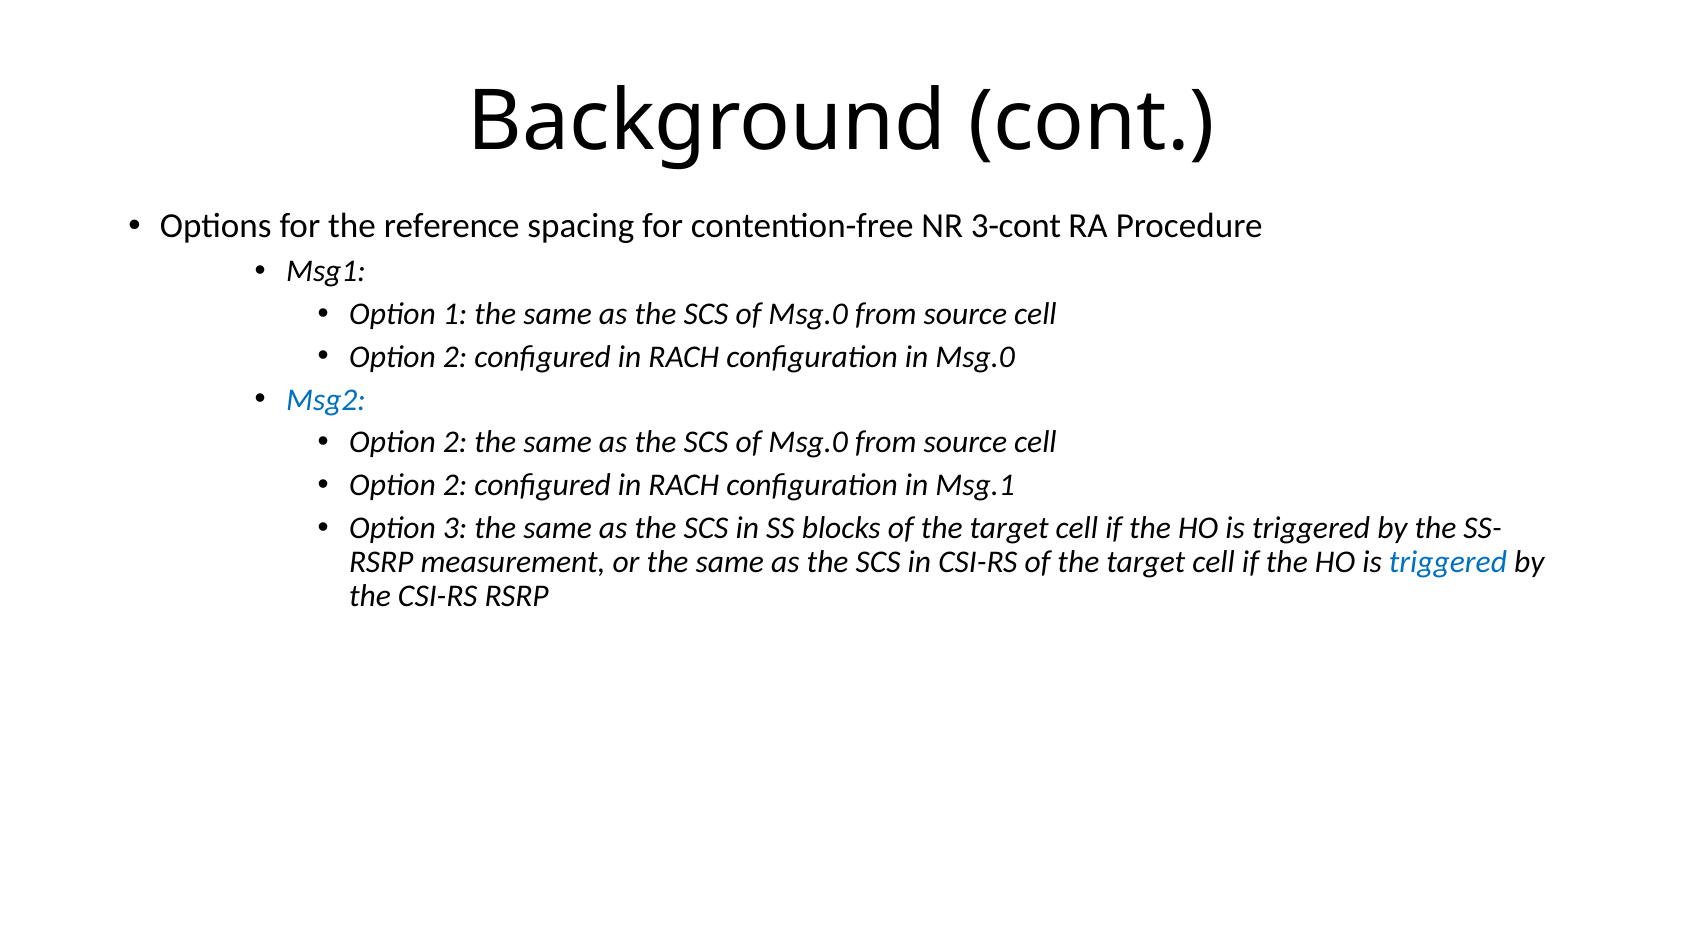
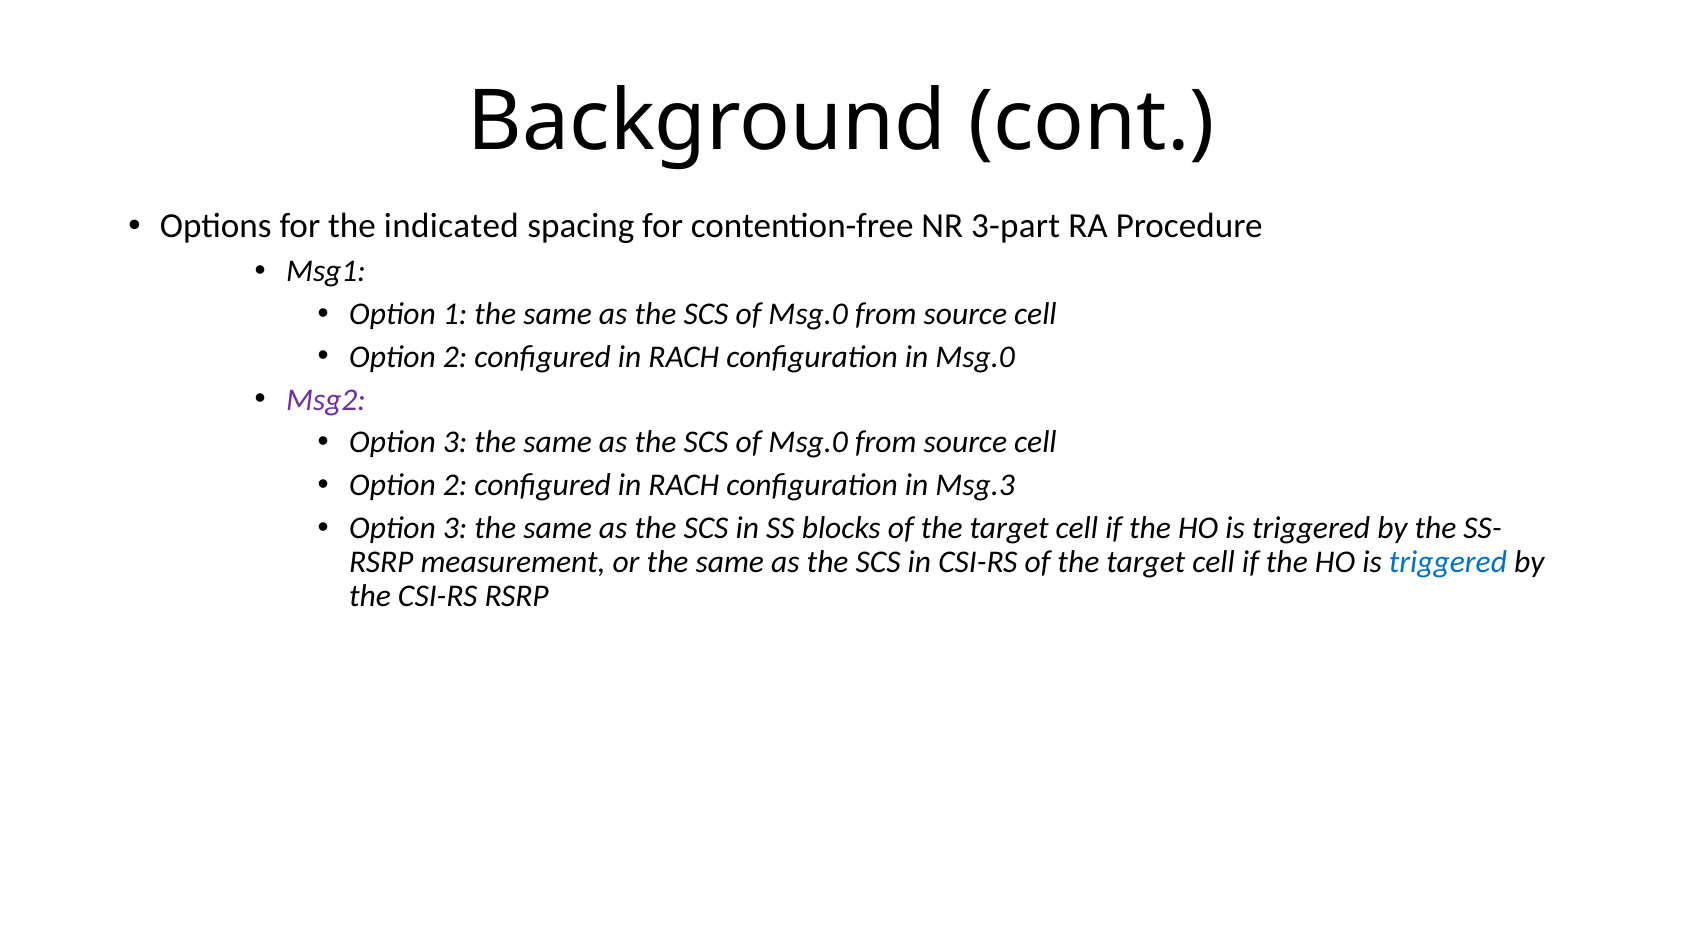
reference: reference -> indicated (451, 226)
3-cont: 3-cont -> 3-part (1016, 226)
Msg2 colour: blue -> purple (326, 399)
2: 2 -> 3 (455, 442)
Msg.1: Msg.1 -> Msg.3 (975, 485)
